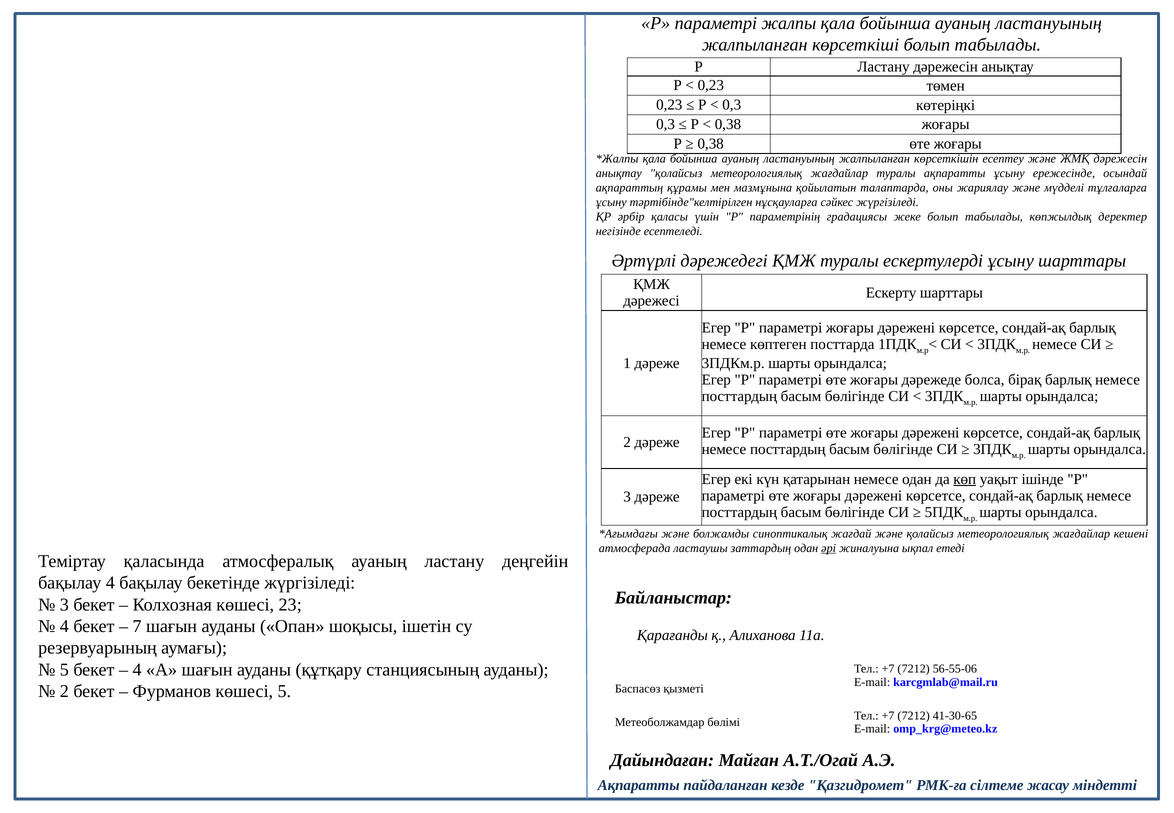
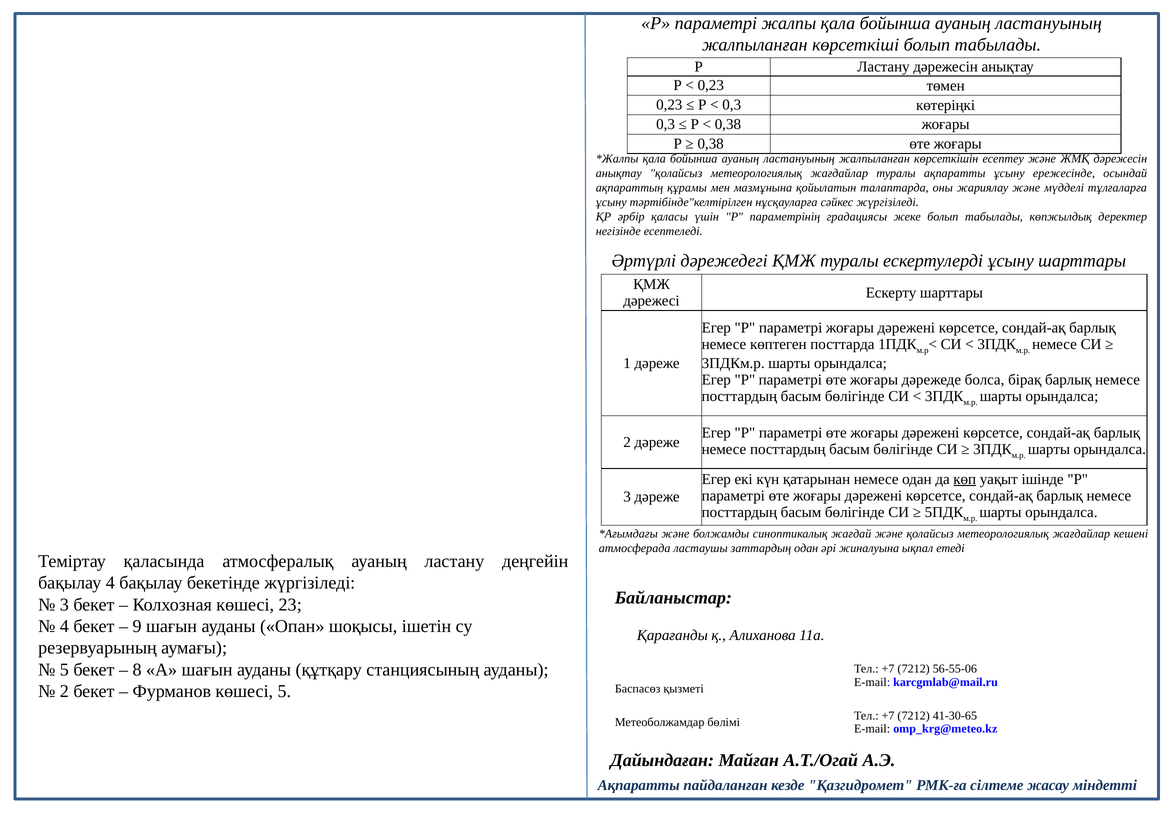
әрі underline: present -> none (829, 548)
7: 7 -> 9 (137, 626)
4: 4 -> 8 (137, 669)
